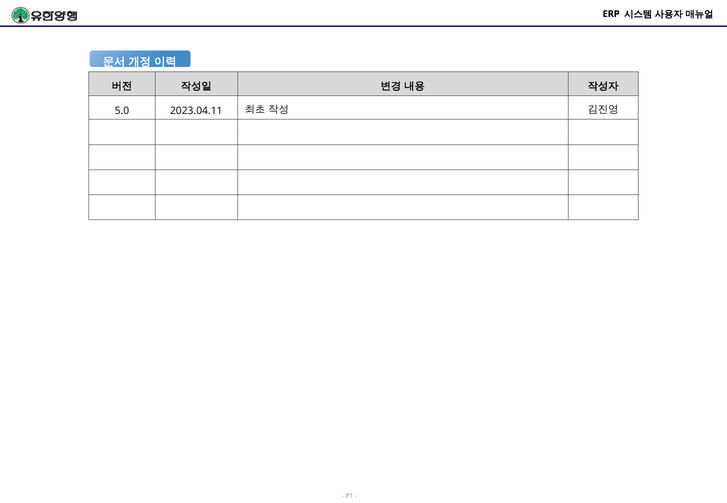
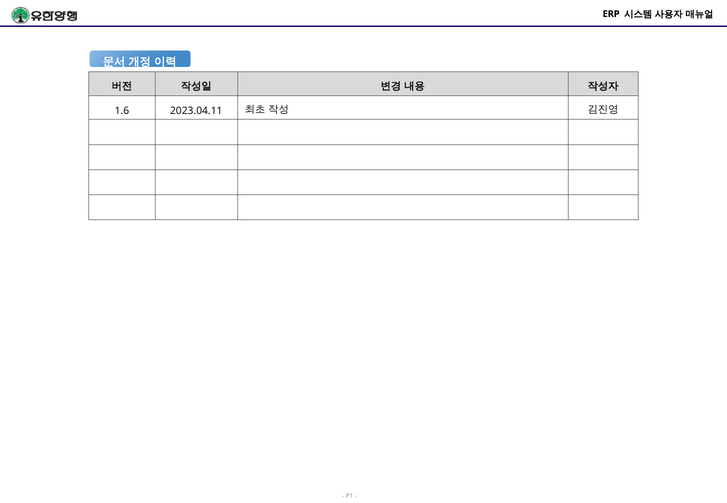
5.0: 5.0 -> 1.6 (122, 111)
